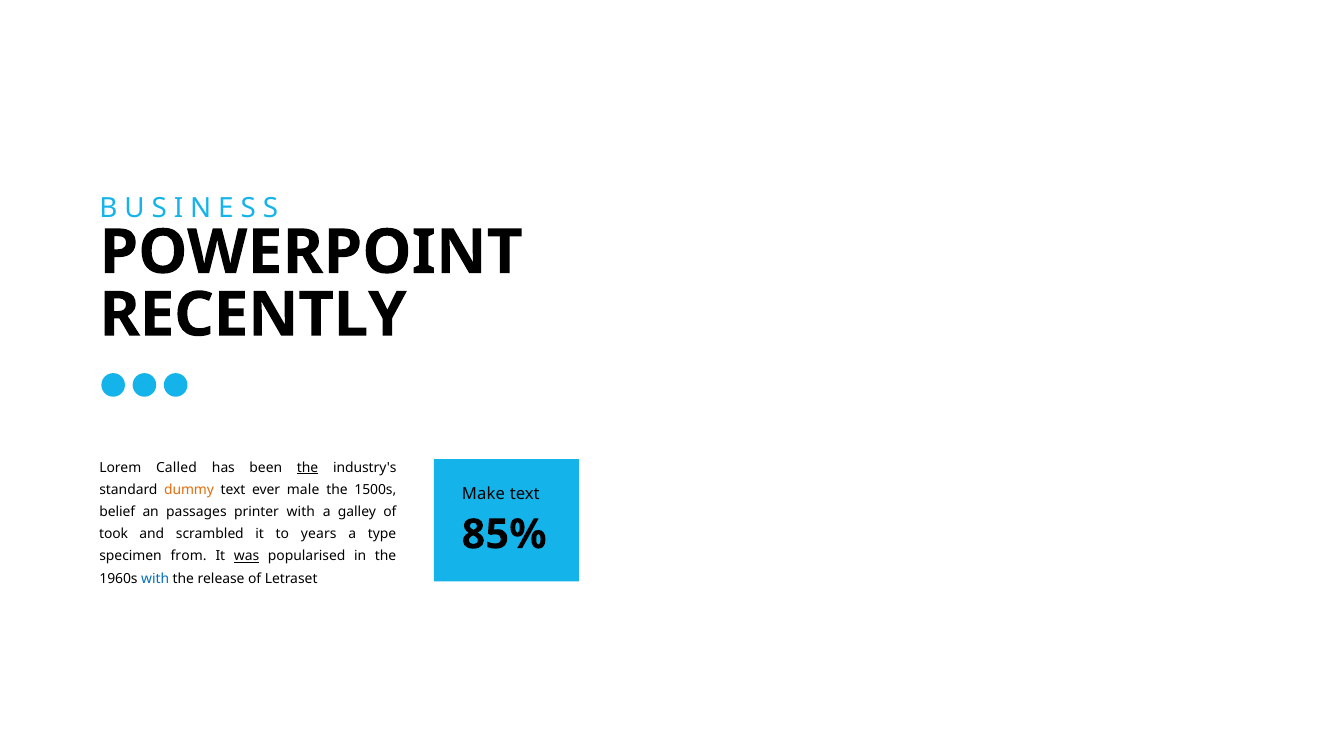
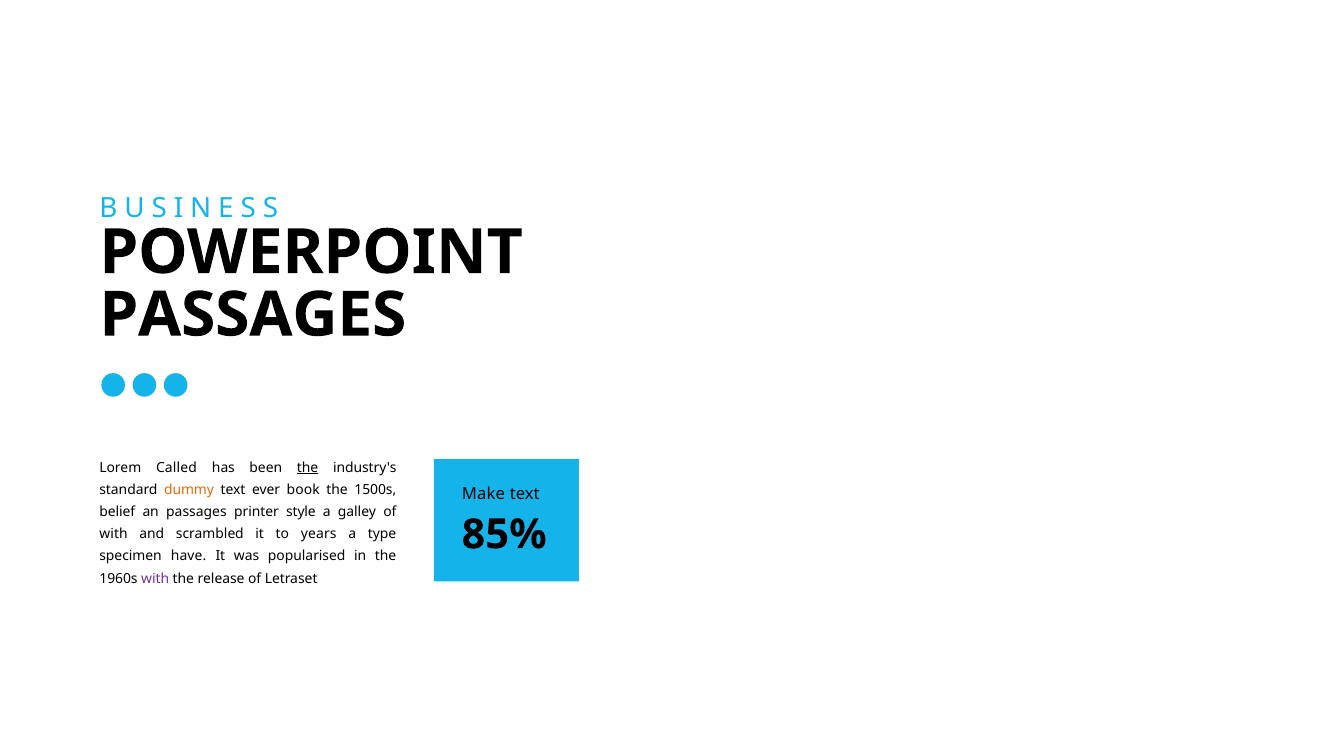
RECENTLY: RECENTLY -> PASSAGES (253, 315)
male: male -> book (303, 490)
printer with: with -> style (301, 512)
took: took -> with (114, 534)
from: from -> have (189, 556)
was underline: present -> none (247, 556)
with colour: blue -> purple (155, 578)
